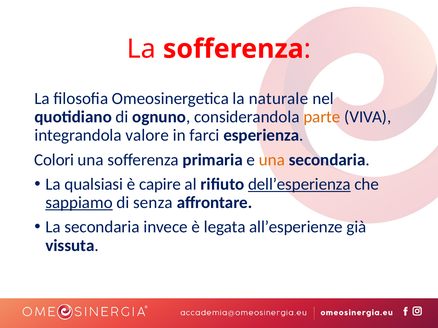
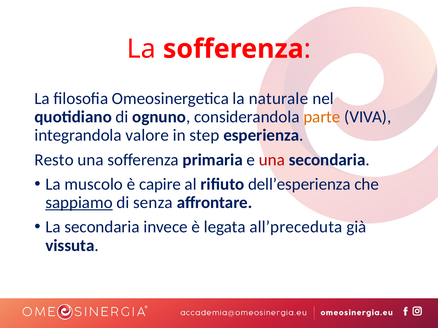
farci: farci -> step (204, 136)
Colori: Colori -> Resto (54, 160)
una colour: orange -> red (272, 160)
qualsiasi: qualsiasi -> muscolo (94, 185)
dell’esperienza underline: present -> none (299, 185)
all’esperienze: all’esperienze -> all’preceduta (296, 227)
